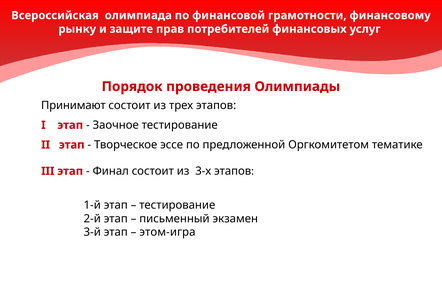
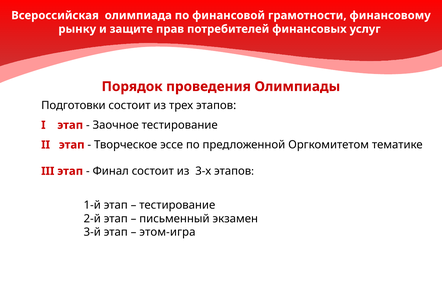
Принимают: Принимают -> Подготовки (73, 105)
